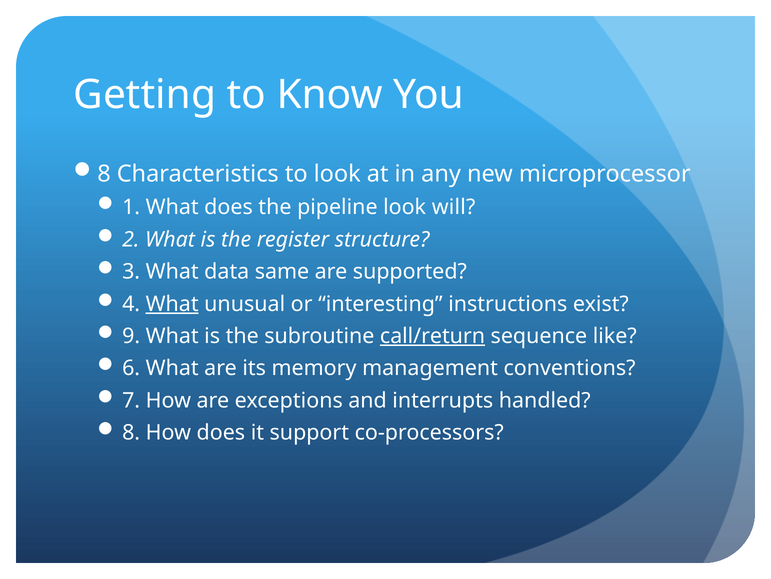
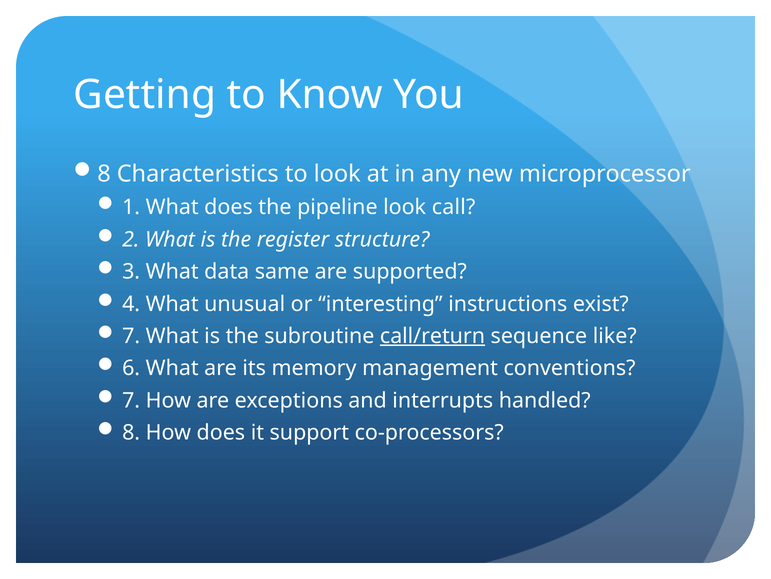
will: will -> call (454, 207)
What underline: present -> none (172, 304)
9: 9 -> 7 (131, 336)
